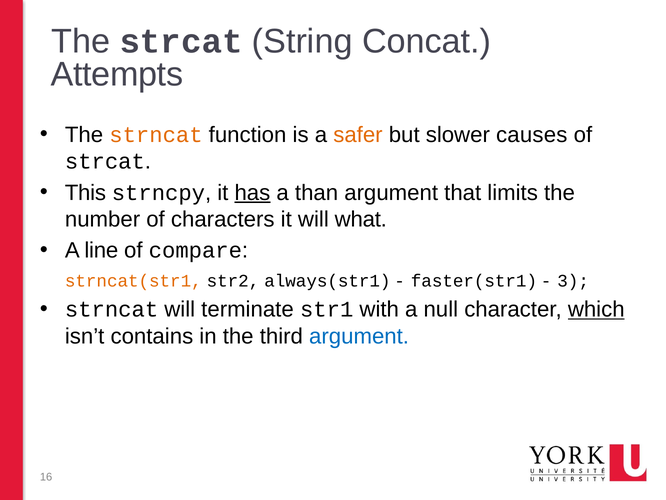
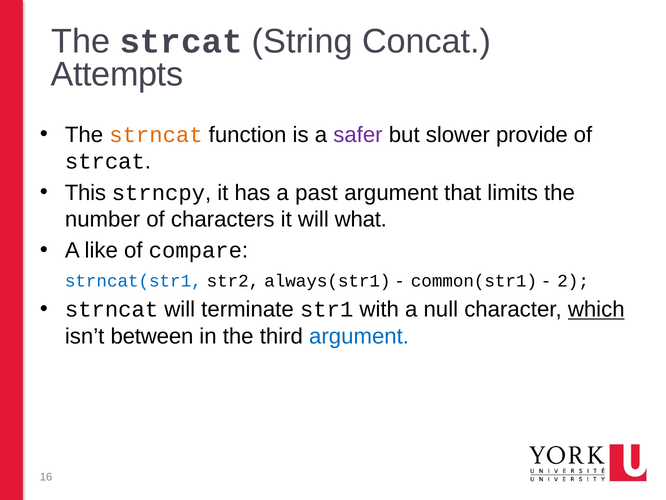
safer colour: orange -> purple (358, 135)
causes: causes -> provide (532, 135)
has underline: present -> none (252, 192)
than: than -> past (316, 192)
line: line -> like (101, 250)
strncat(str1 colour: orange -> blue (133, 281)
faster(str1: faster(str1 -> common(str1 (474, 281)
3: 3 -> 2 (573, 281)
contains: contains -> between (152, 336)
